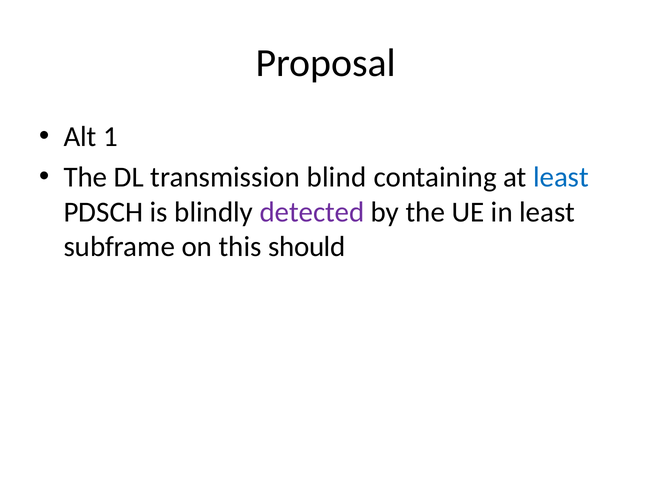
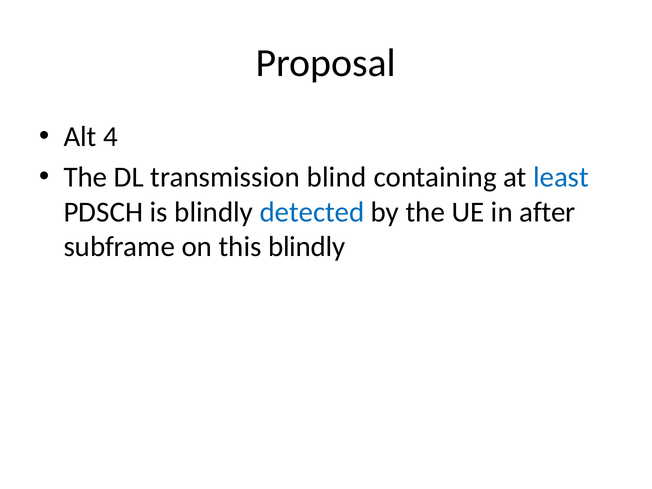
1: 1 -> 4 (111, 137)
detected colour: purple -> blue (312, 212)
in least: least -> after (547, 212)
this should: should -> blindly (307, 247)
